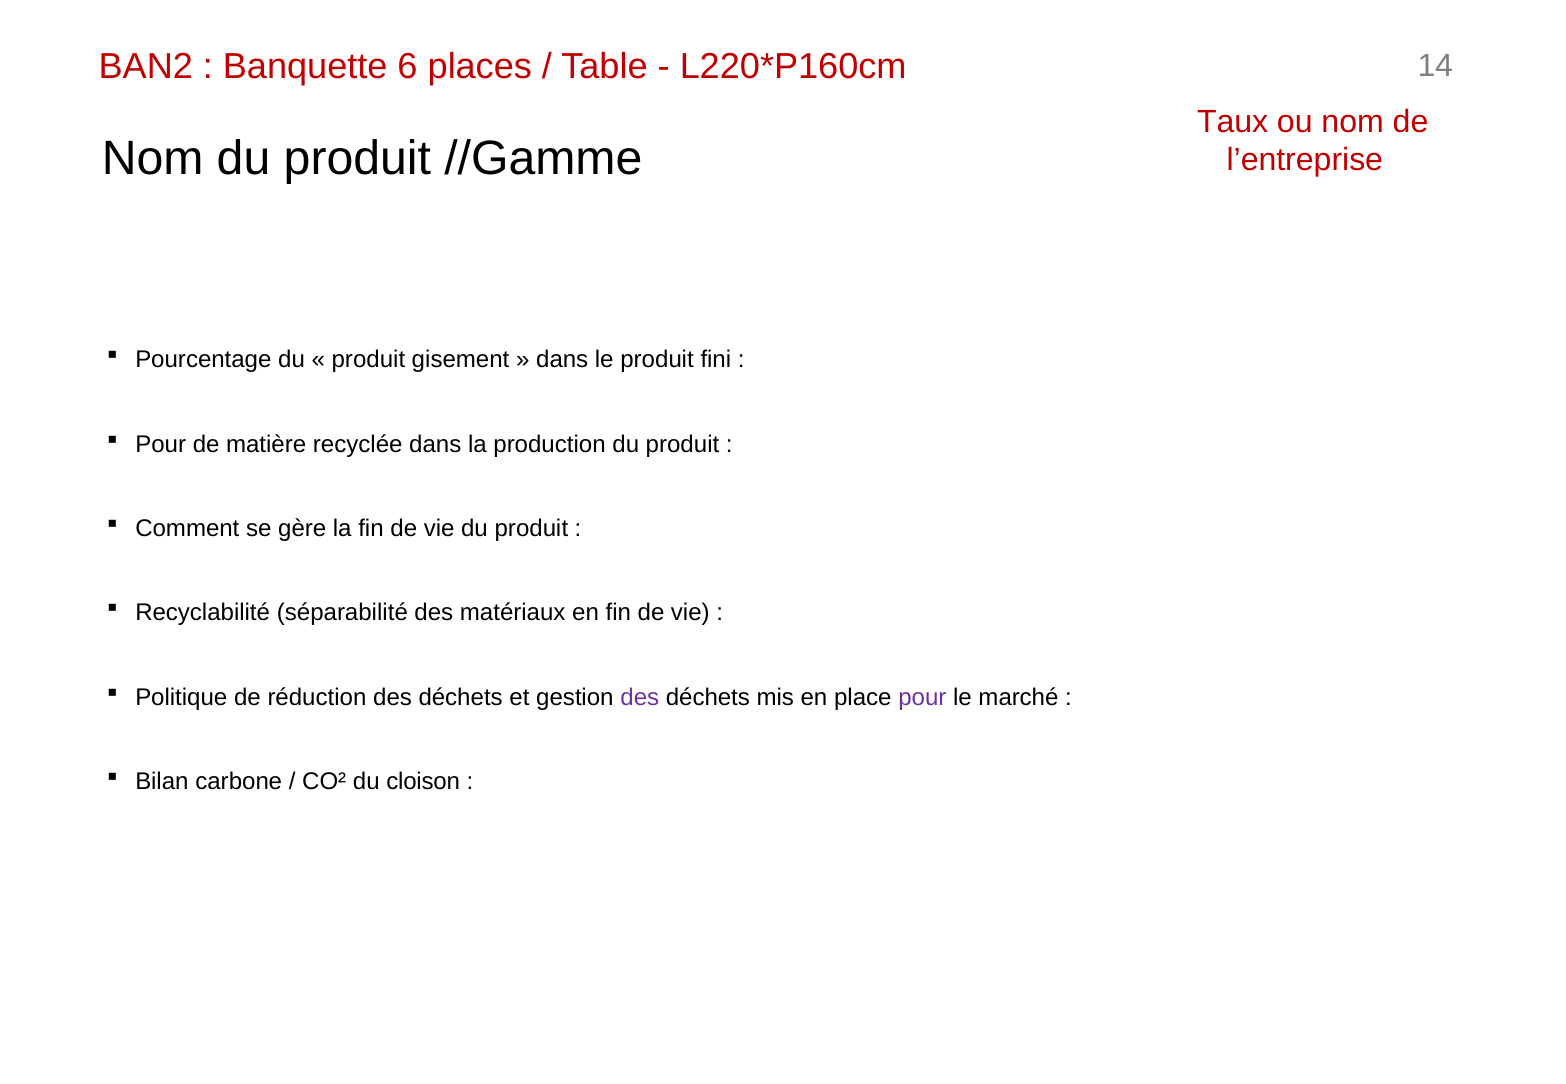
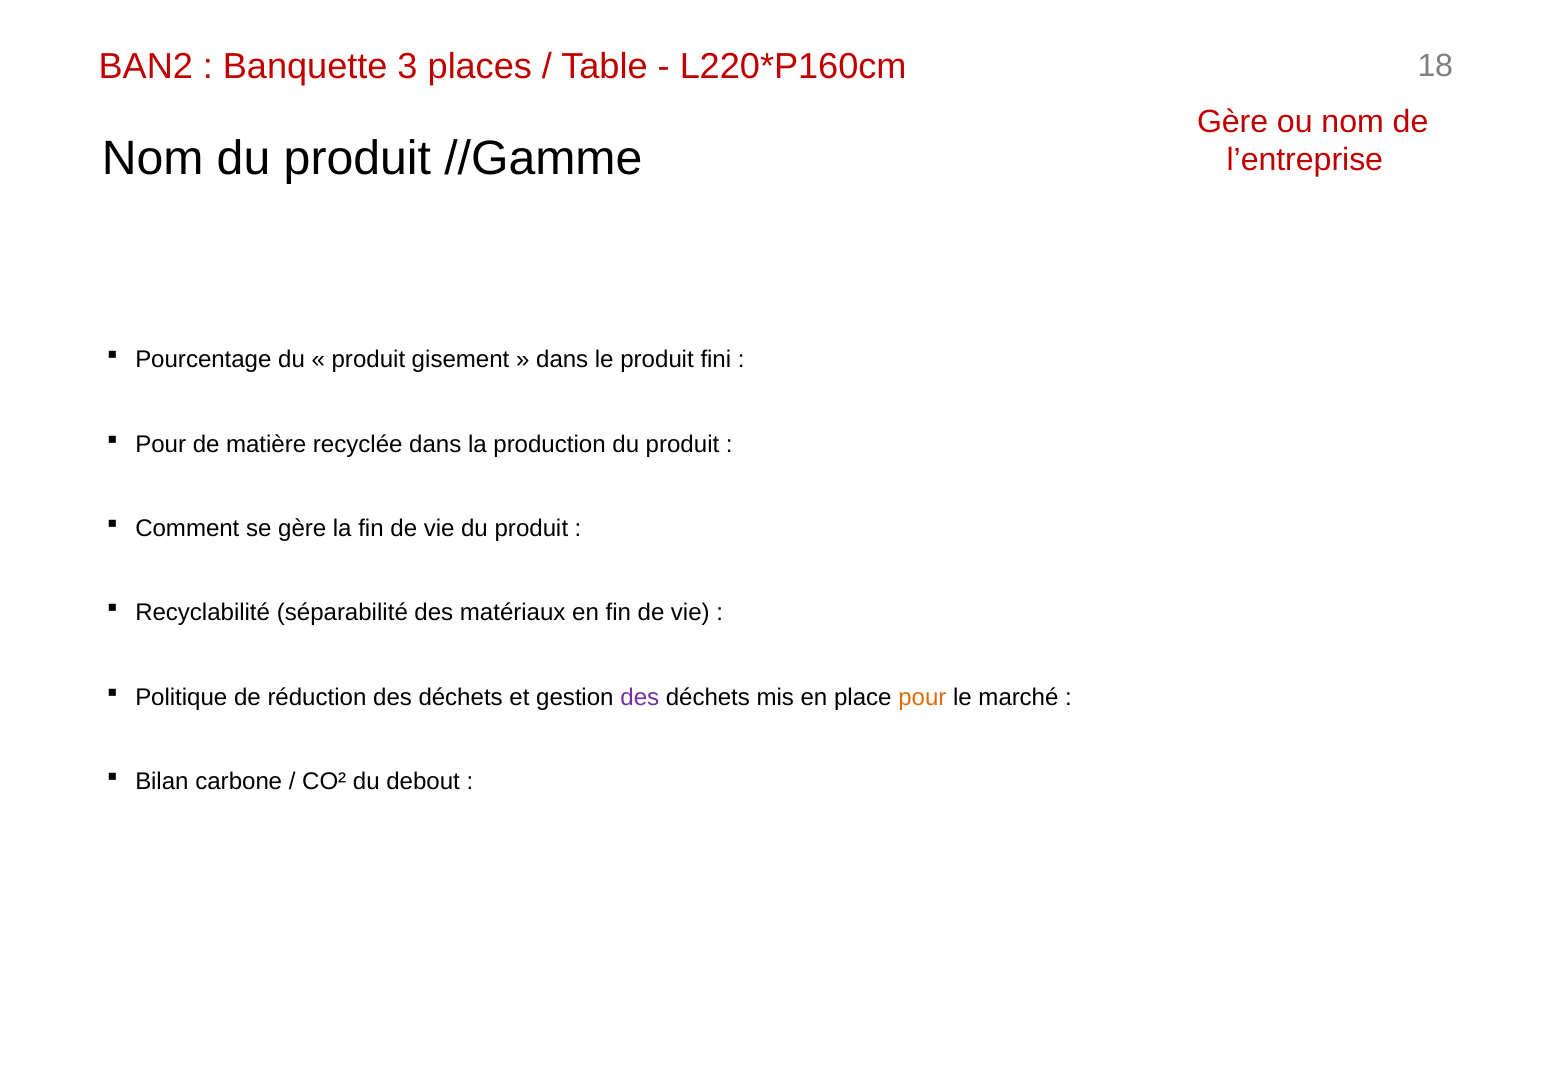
6: 6 -> 3 (408, 66)
14: 14 -> 18 (1435, 66)
Taux: Taux -> Gère (1233, 122)
pour colour: purple -> orange (922, 697)
cloison: cloison -> debout (423, 782)
